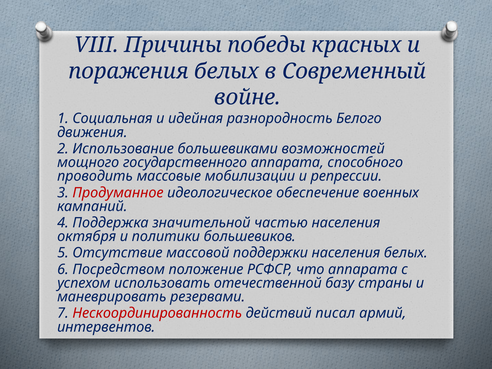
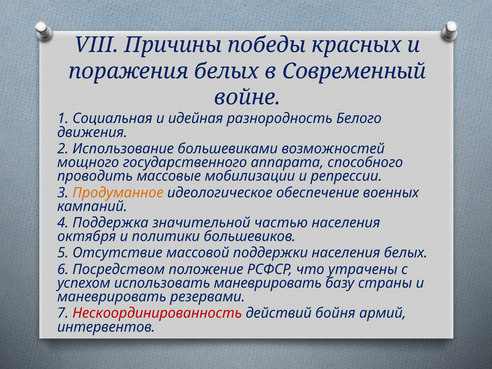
Продуманное colour: red -> orange (118, 193)
что аппарата: аппарата -> утрачены (363, 269)
использовать отечественной: отечественной -> маневрировать (268, 283)
писал: писал -> бойня (335, 313)
